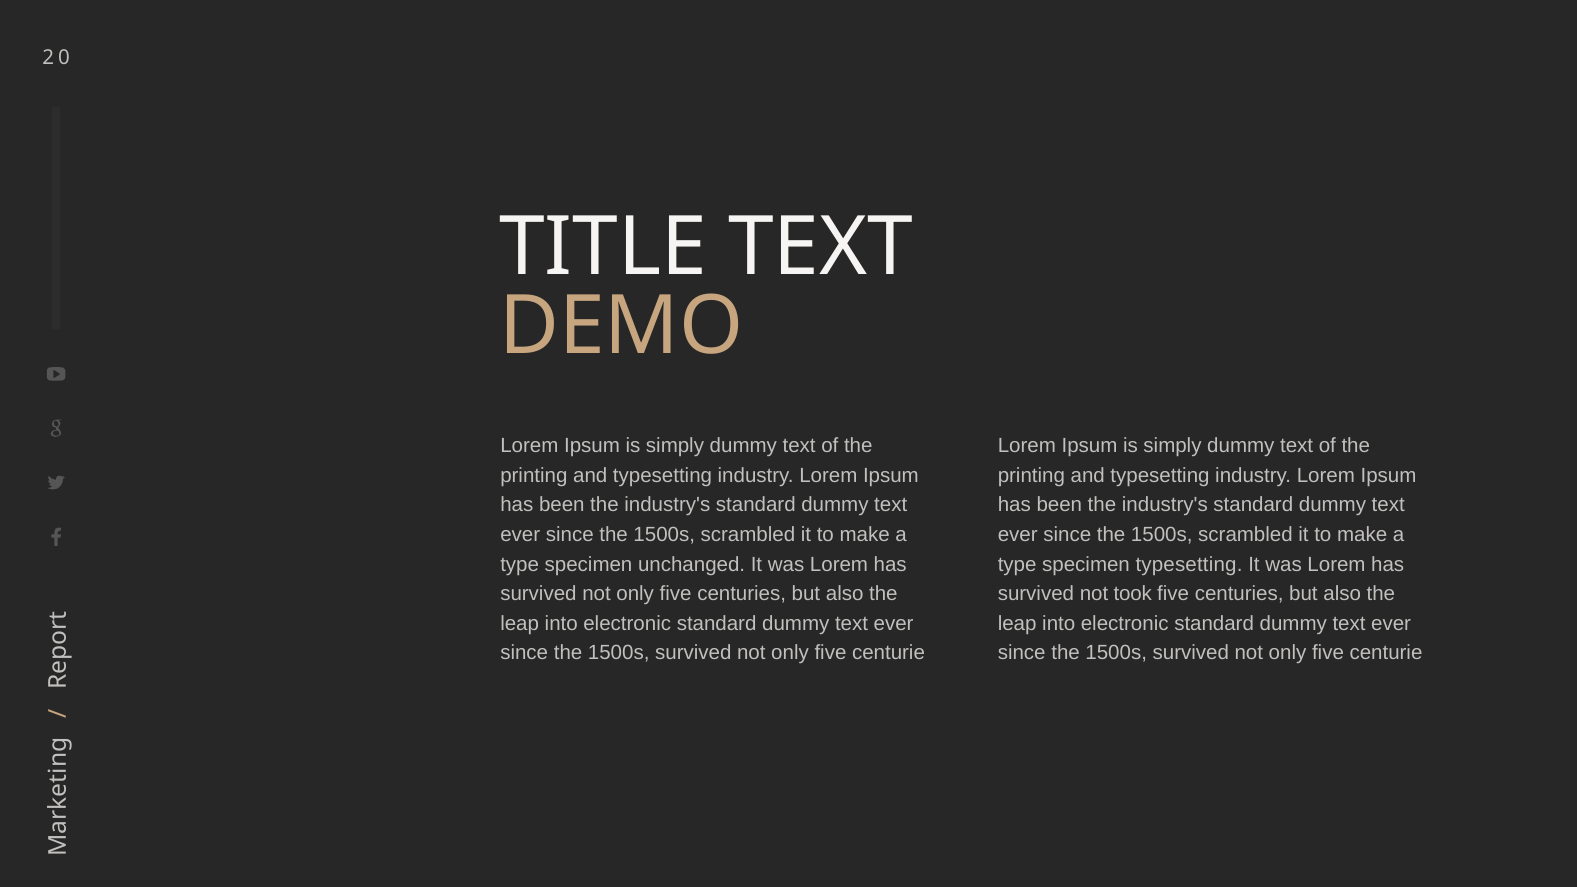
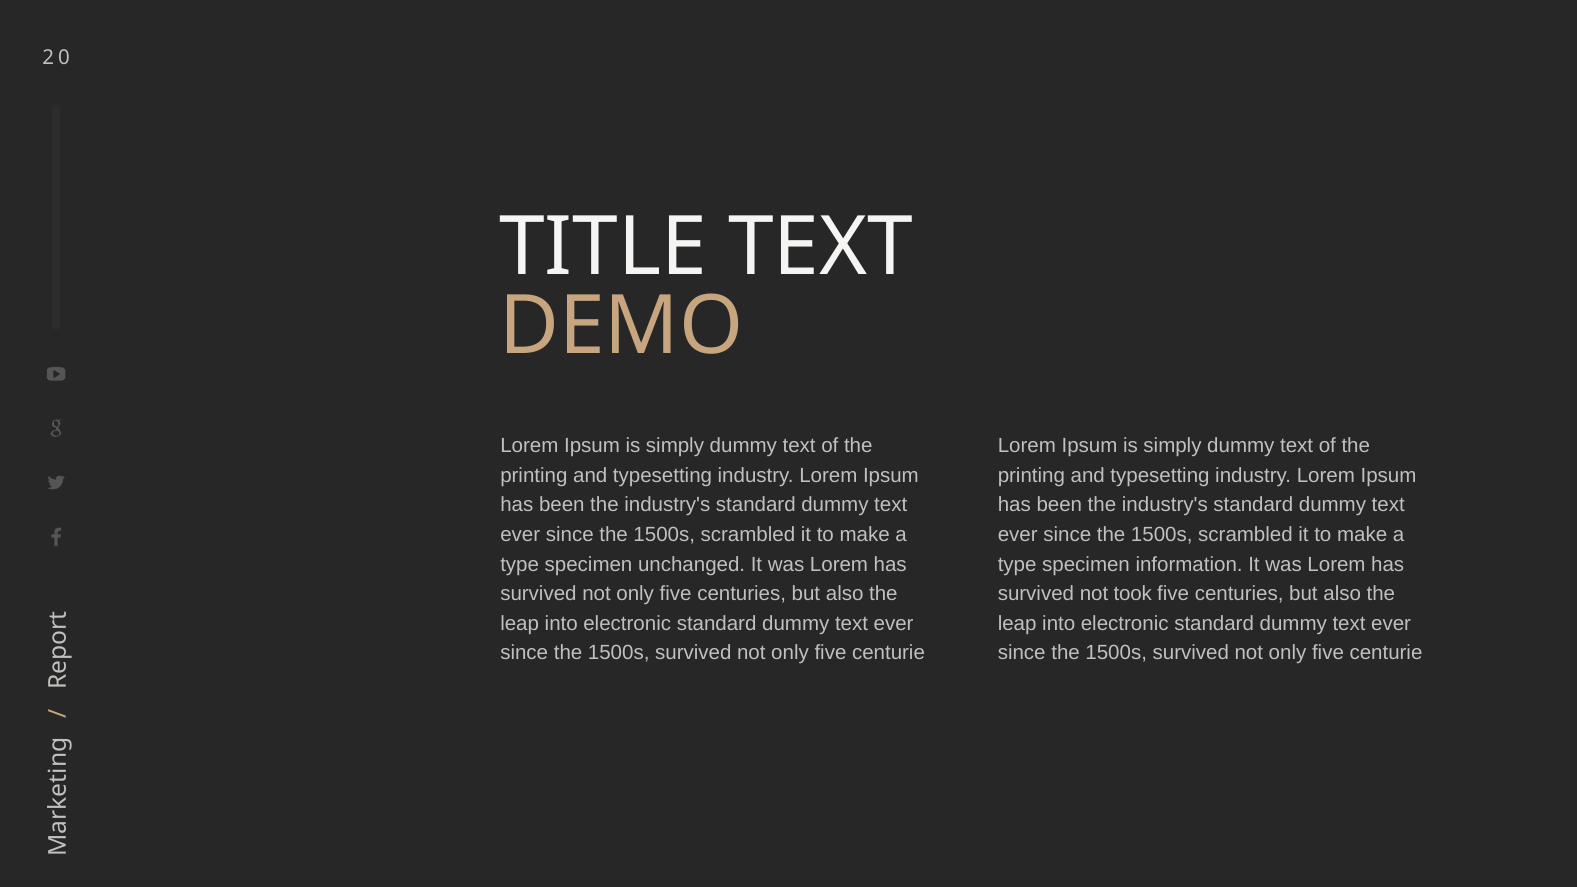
specimen typesetting: typesetting -> information (1189, 564)
